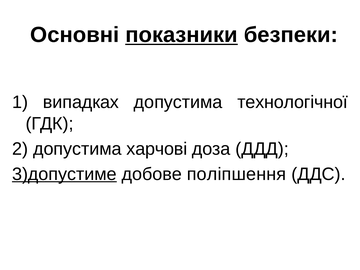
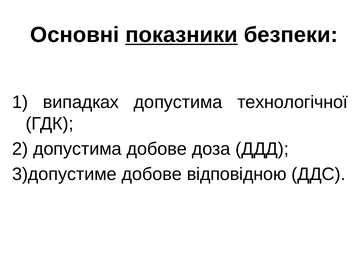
допустима харчові: харчові -> добове (157, 149)
3)допустиме underline: present -> none (64, 174)
поліпшення: поліпшення -> відповідною (237, 174)
